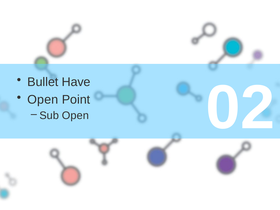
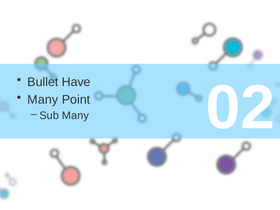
Open: Open -> Many (43, 100)
Sub Open: Open -> Many (75, 116)
